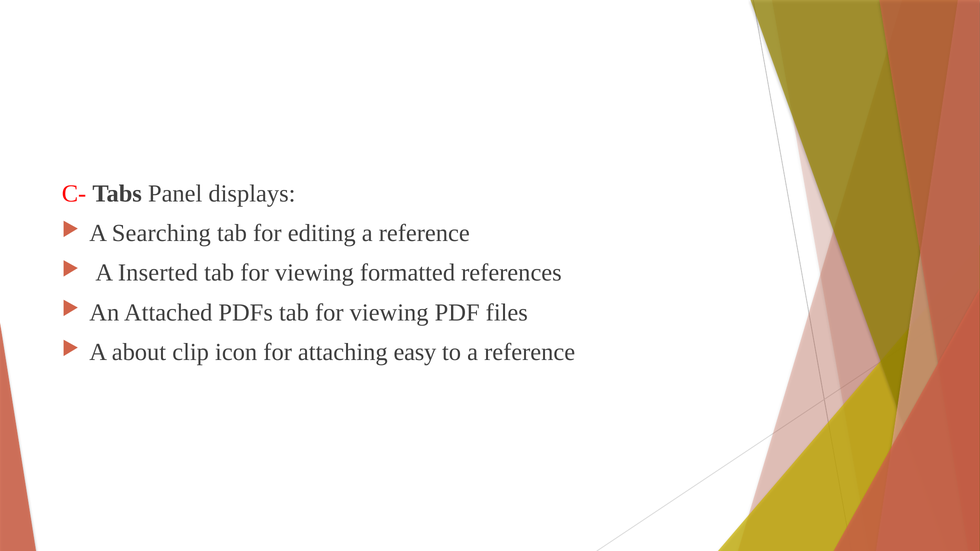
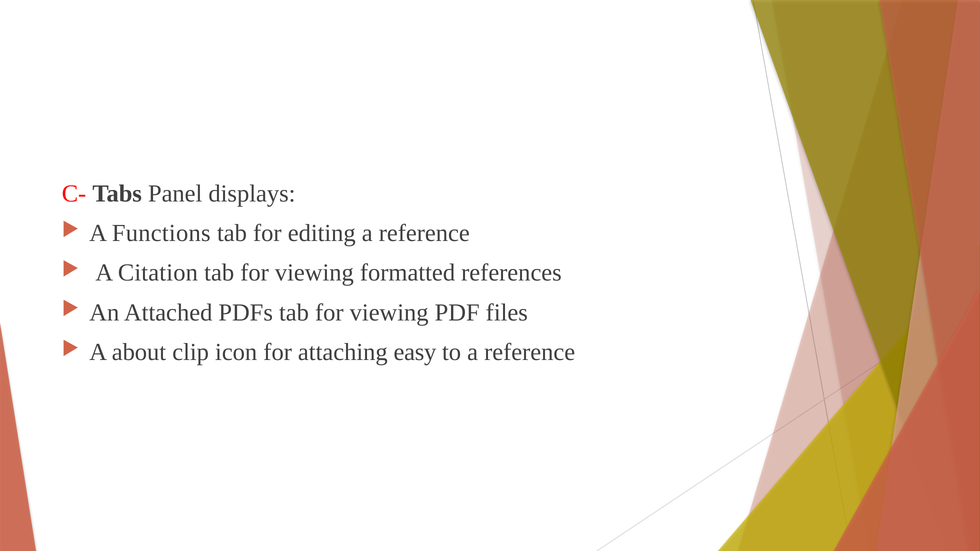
Searching: Searching -> Functions (161, 233)
Inserted: Inserted -> Citation (158, 273)
